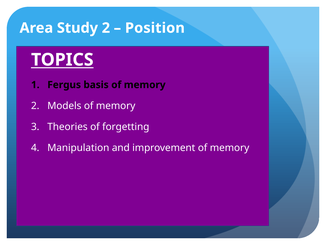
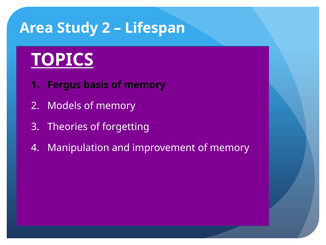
Position: Position -> Lifespan (155, 28)
